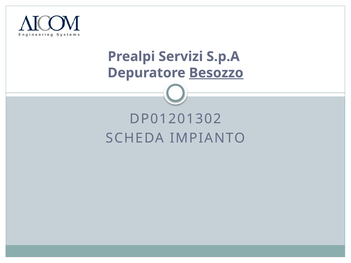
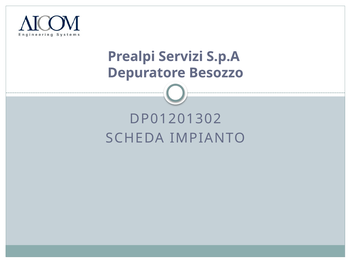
Besozzo underline: present -> none (216, 73)
